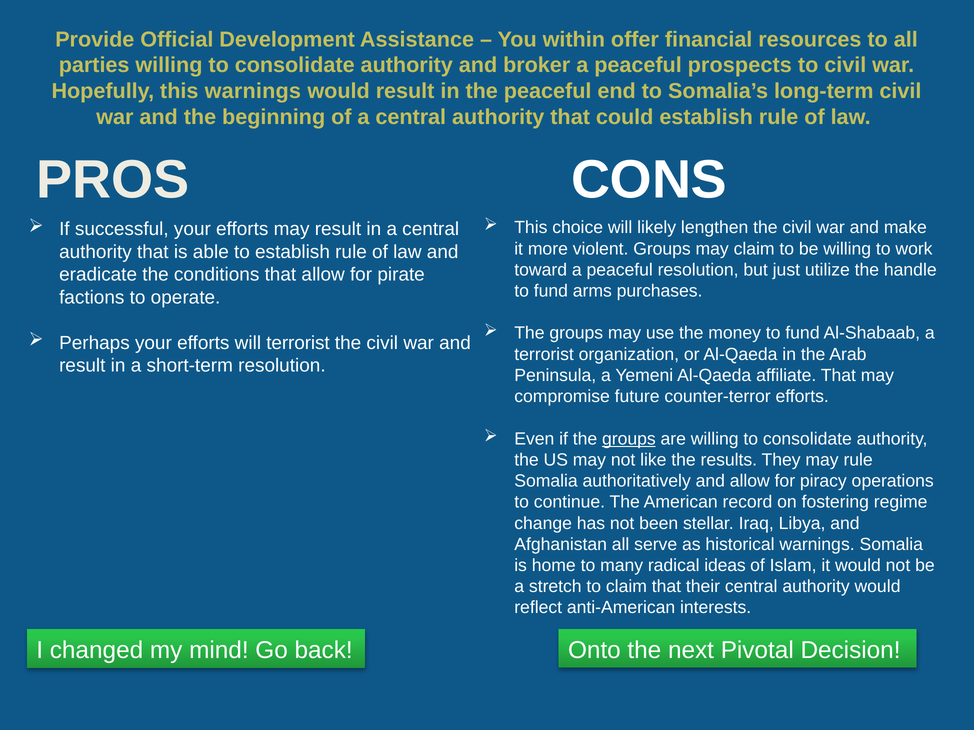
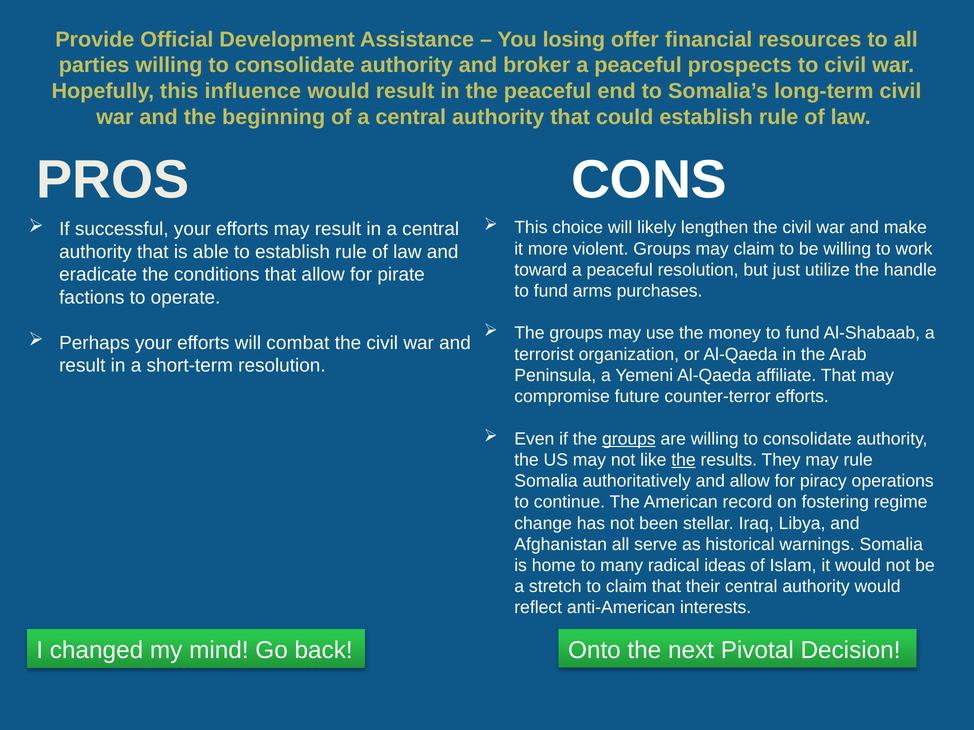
within: within -> losing (574, 39)
this warnings: warnings -> influence (253, 91)
will terrorist: terrorist -> combat (298, 343)
the underline: none -> present (684, 460)
